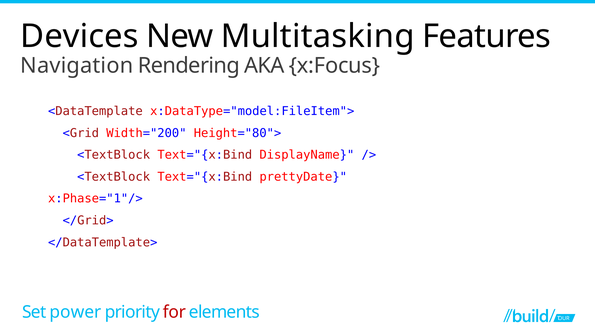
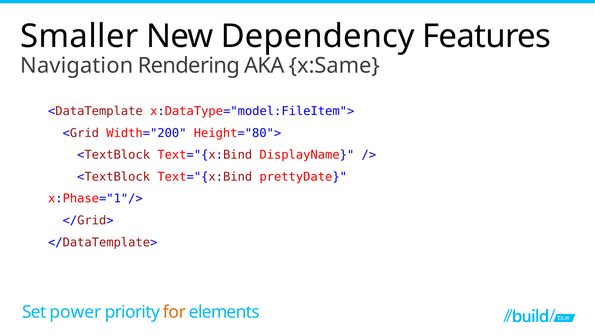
Devices: Devices -> Smaller (79, 36)
Multitasking: Multitasking -> Dependency (318, 36)
x:Focus: x:Focus -> x:Same (334, 66)
for colour: red -> orange (174, 312)
